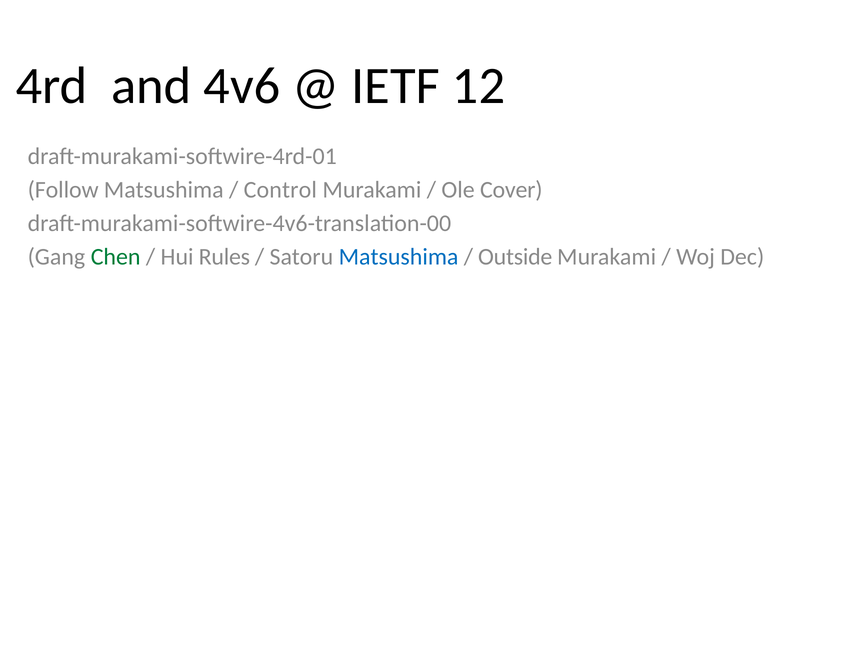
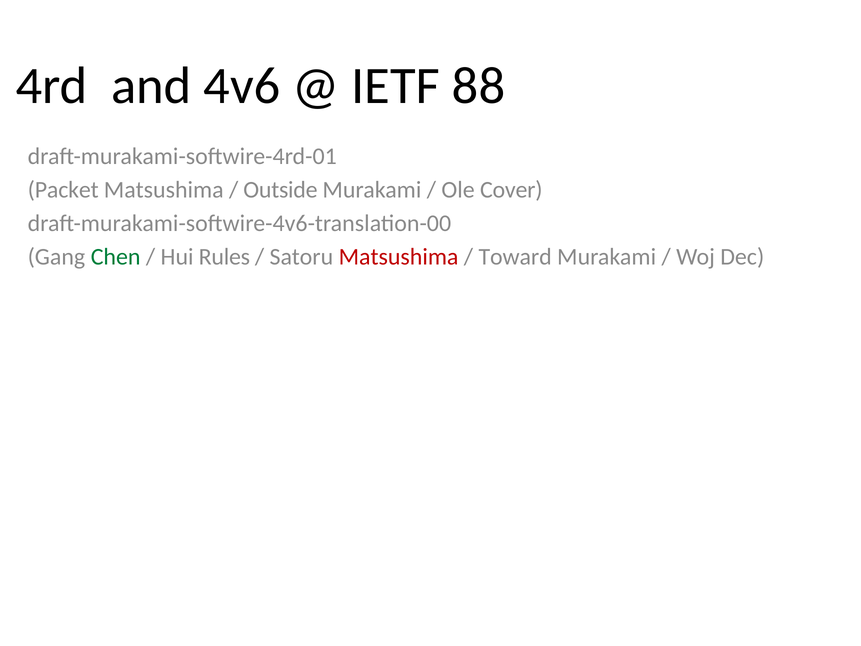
12: 12 -> 88 (479, 86)
Follow: Follow -> Packet (63, 190)
Control: Control -> Outside (280, 190)
Matsushima colour: blue -> red (399, 257)
Outside: Outside -> Toward (515, 257)
